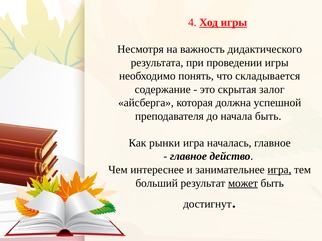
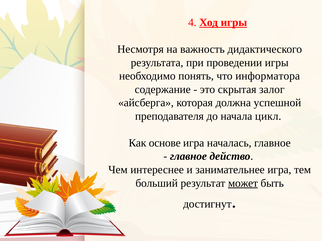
складывается: складывается -> информатора (268, 76)
начала быть: быть -> цикл (268, 116)
рынки: рынки -> основе (165, 143)
игра underline: present -> none (279, 170)
